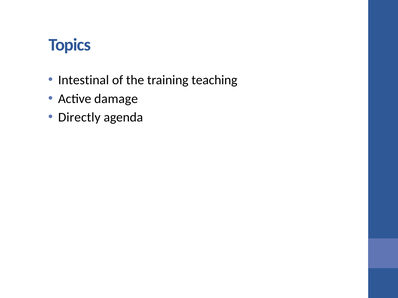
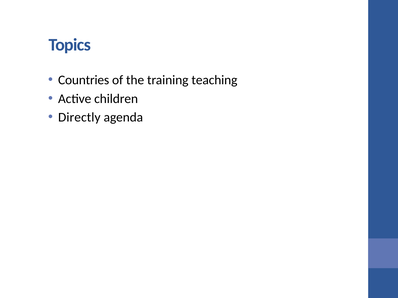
Intestinal: Intestinal -> Countries (84, 80)
damage: damage -> children (116, 99)
